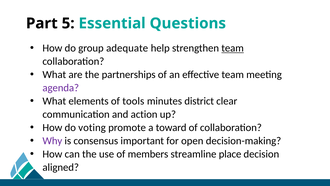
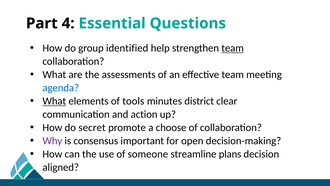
5: 5 -> 4 (68, 23)
adequate: adequate -> identified (127, 48)
partnerships: partnerships -> assessments (129, 74)
agenda colour: purple -> blue (61, 88)
What underline: none -> present (54, 101)
voting: voting -> secret (92, 127)
toward: toward -> choose (171, 127)
members: members -> someone (148, 154)
place: place -> plans (230, 154)
